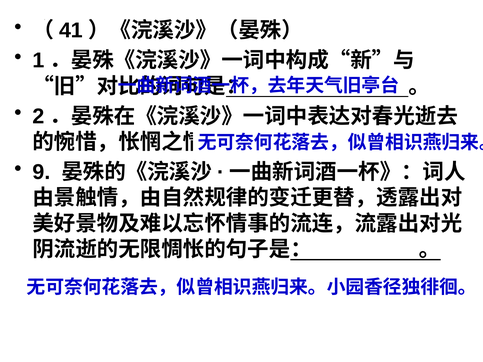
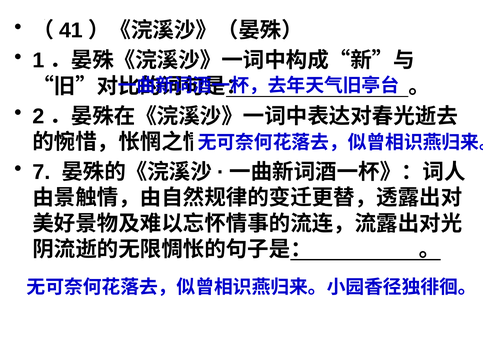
9: 9 -> 7 (41, 172)
